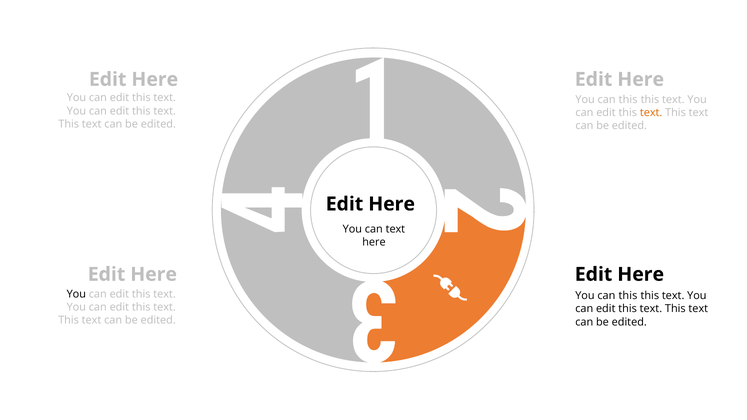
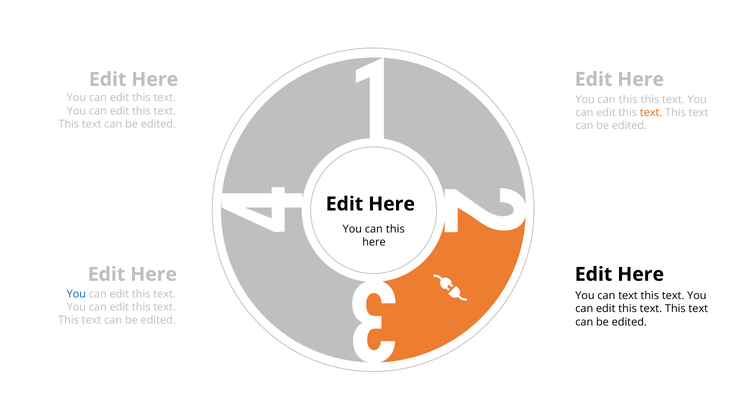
text: text -> this (395, 229)
You colour: black -> blue (76, 294)
this: this -> text (628, 296)
